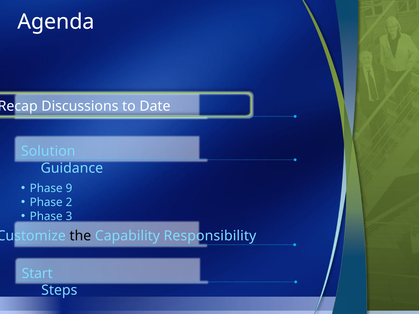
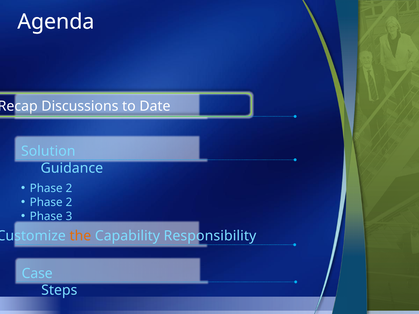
9: 9 -> 2 (69, 188)
the colour: black -> orange (80, 236)
Start: Start -> Case (37, 274)
